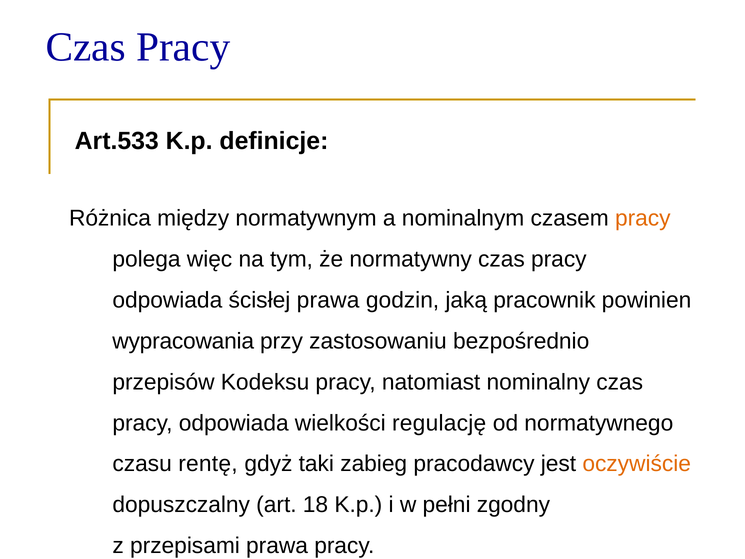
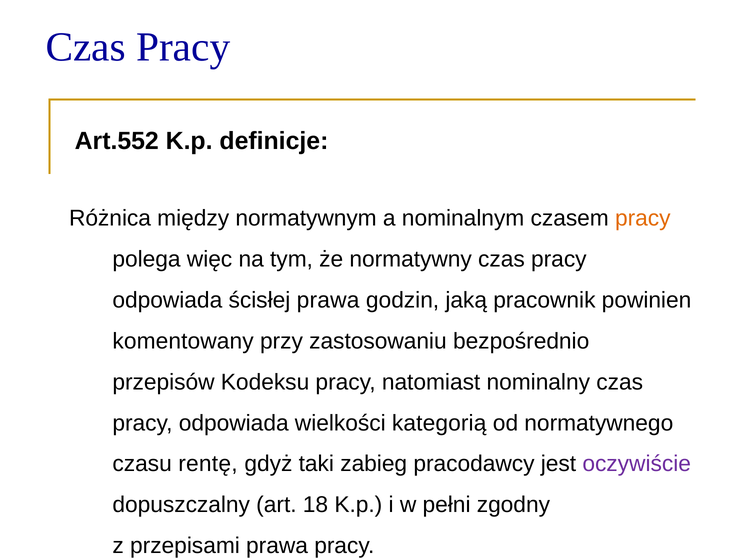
Art.533: Art.533 -> Art.552 (117, 141)
wypracowania: wypracowania -> komentowany (183, 341)
regulację: regulację -> kategorią (439, 423)
oczywiście colour: orange -> purple (637, 464)
